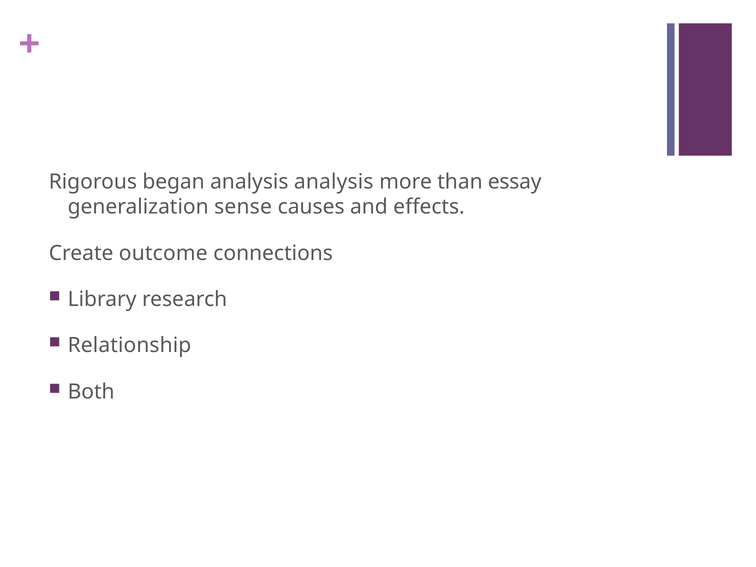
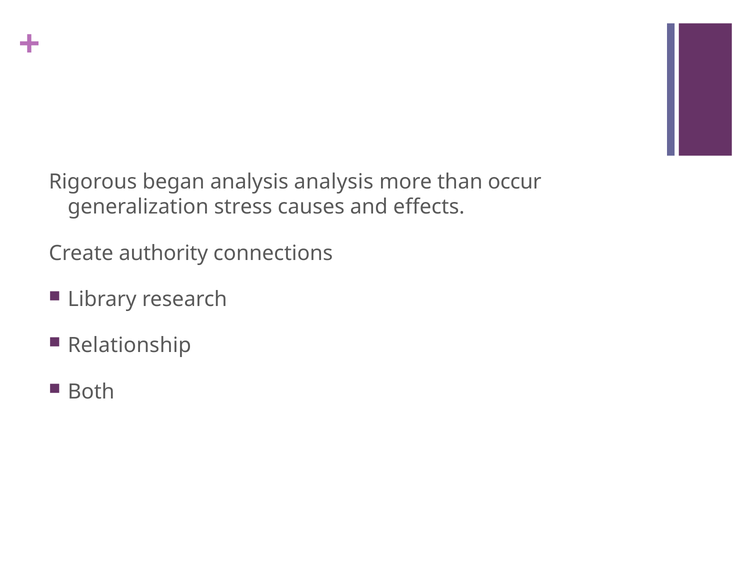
essay: essay -> occur (515, 182)
sense: sense -> stress (243, 207)
outcome: outcome -> authority (163, 253)
